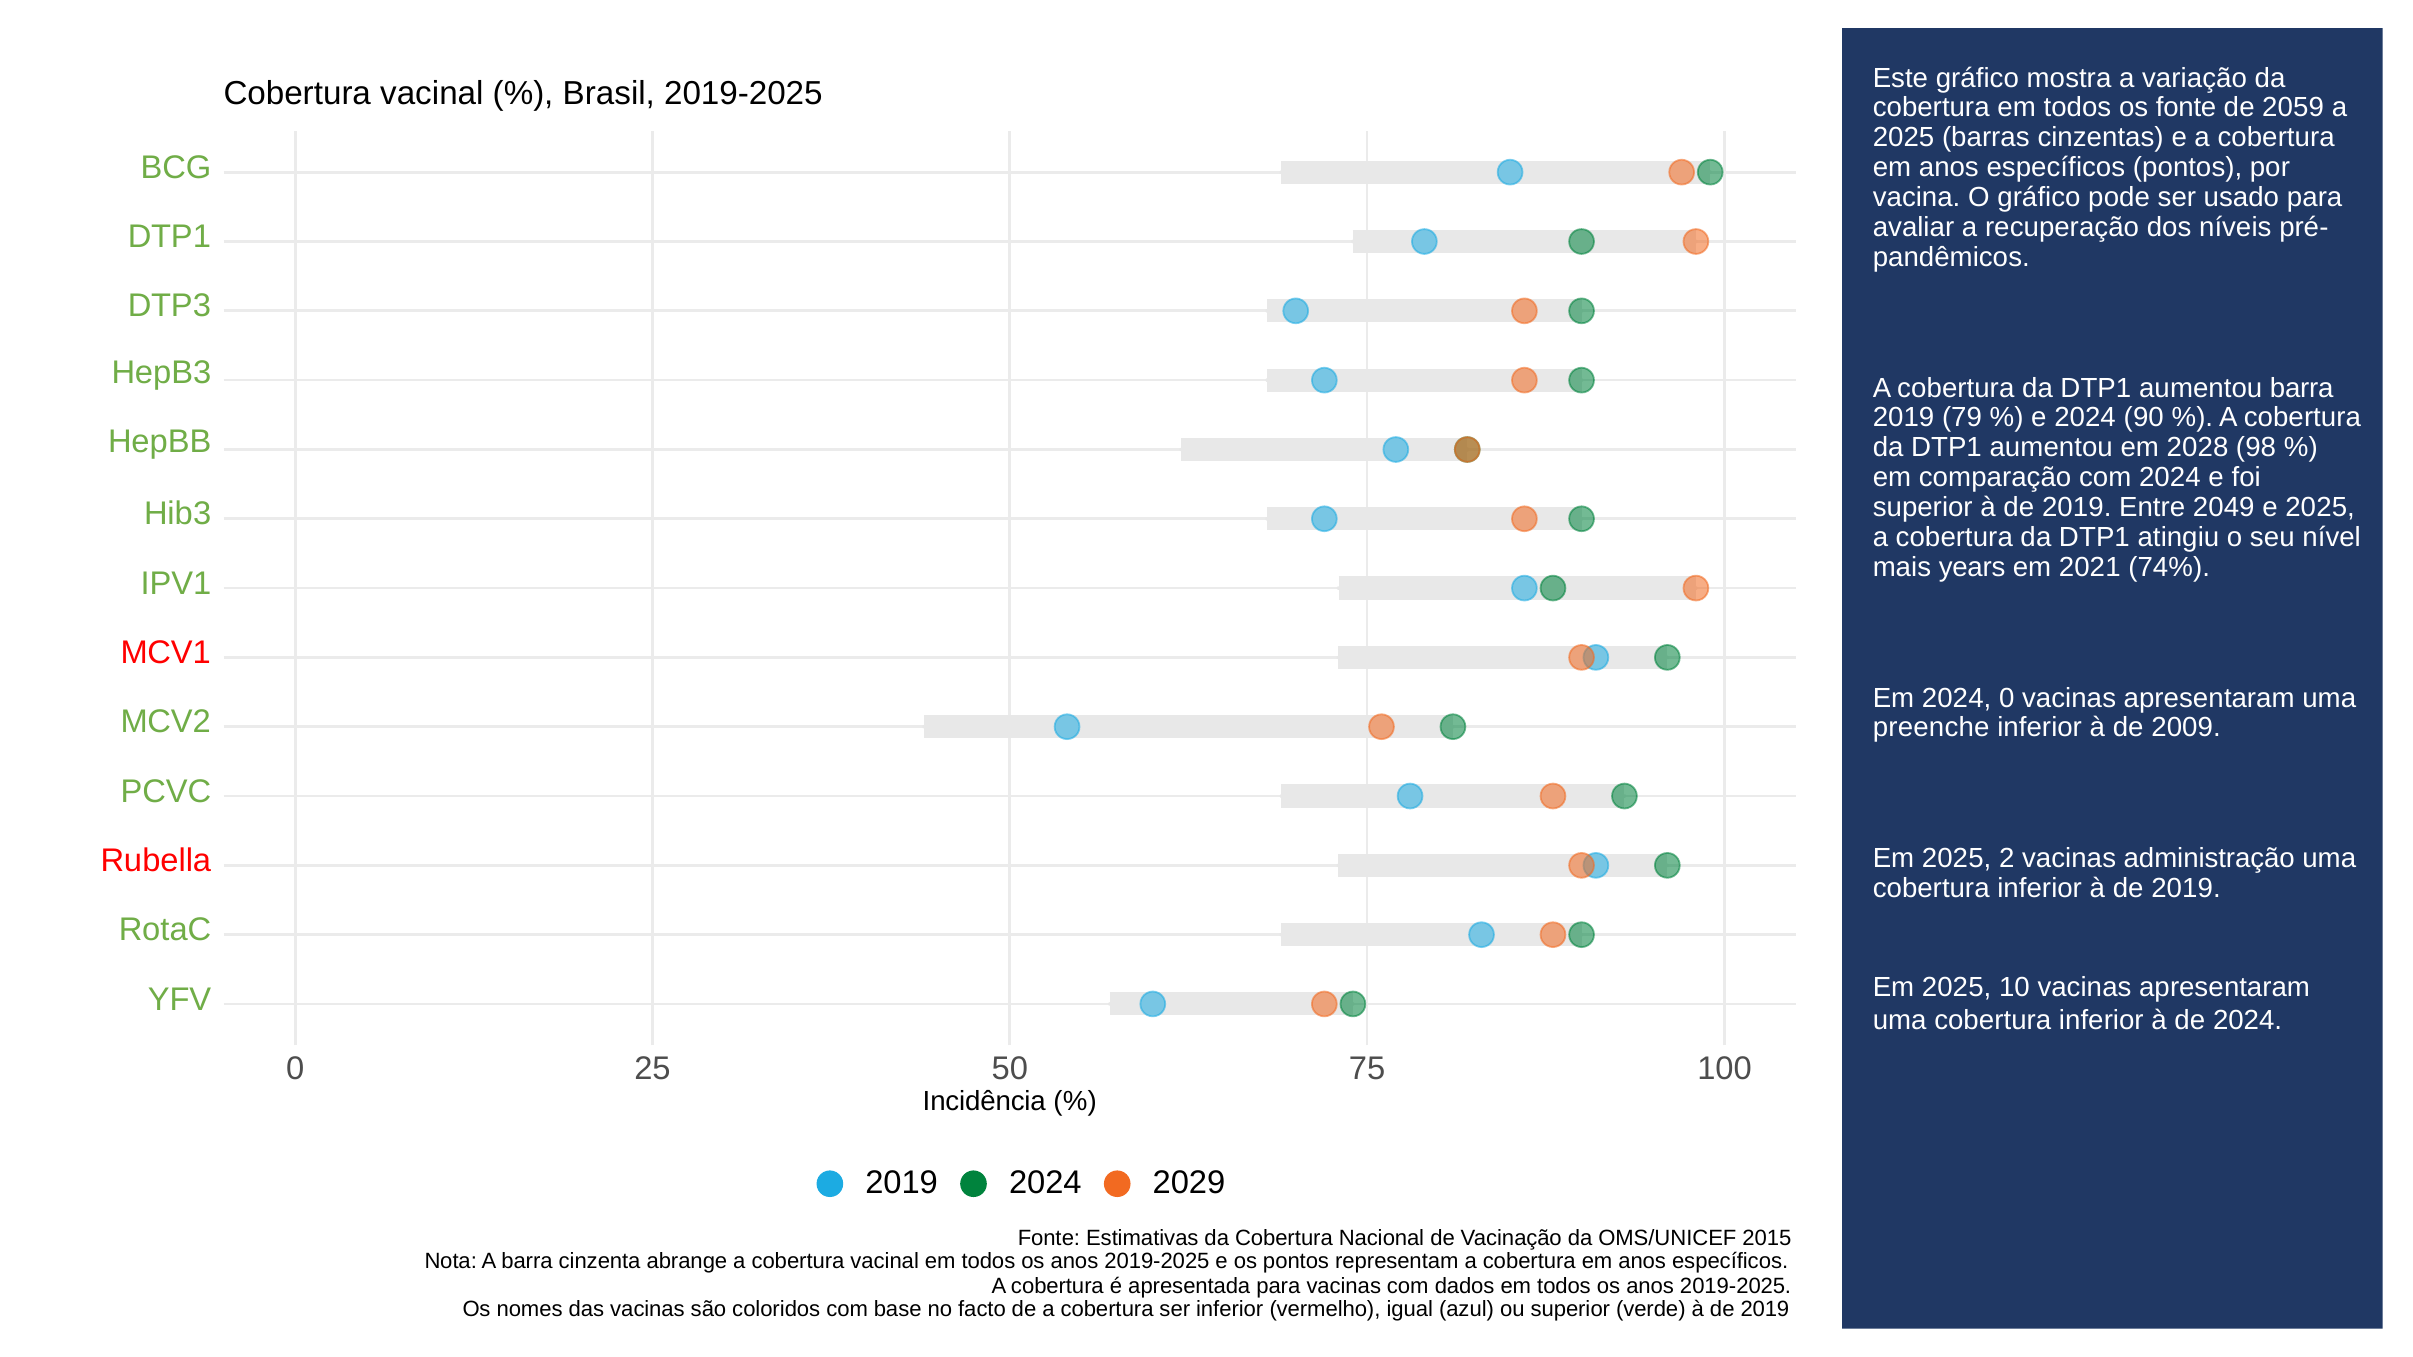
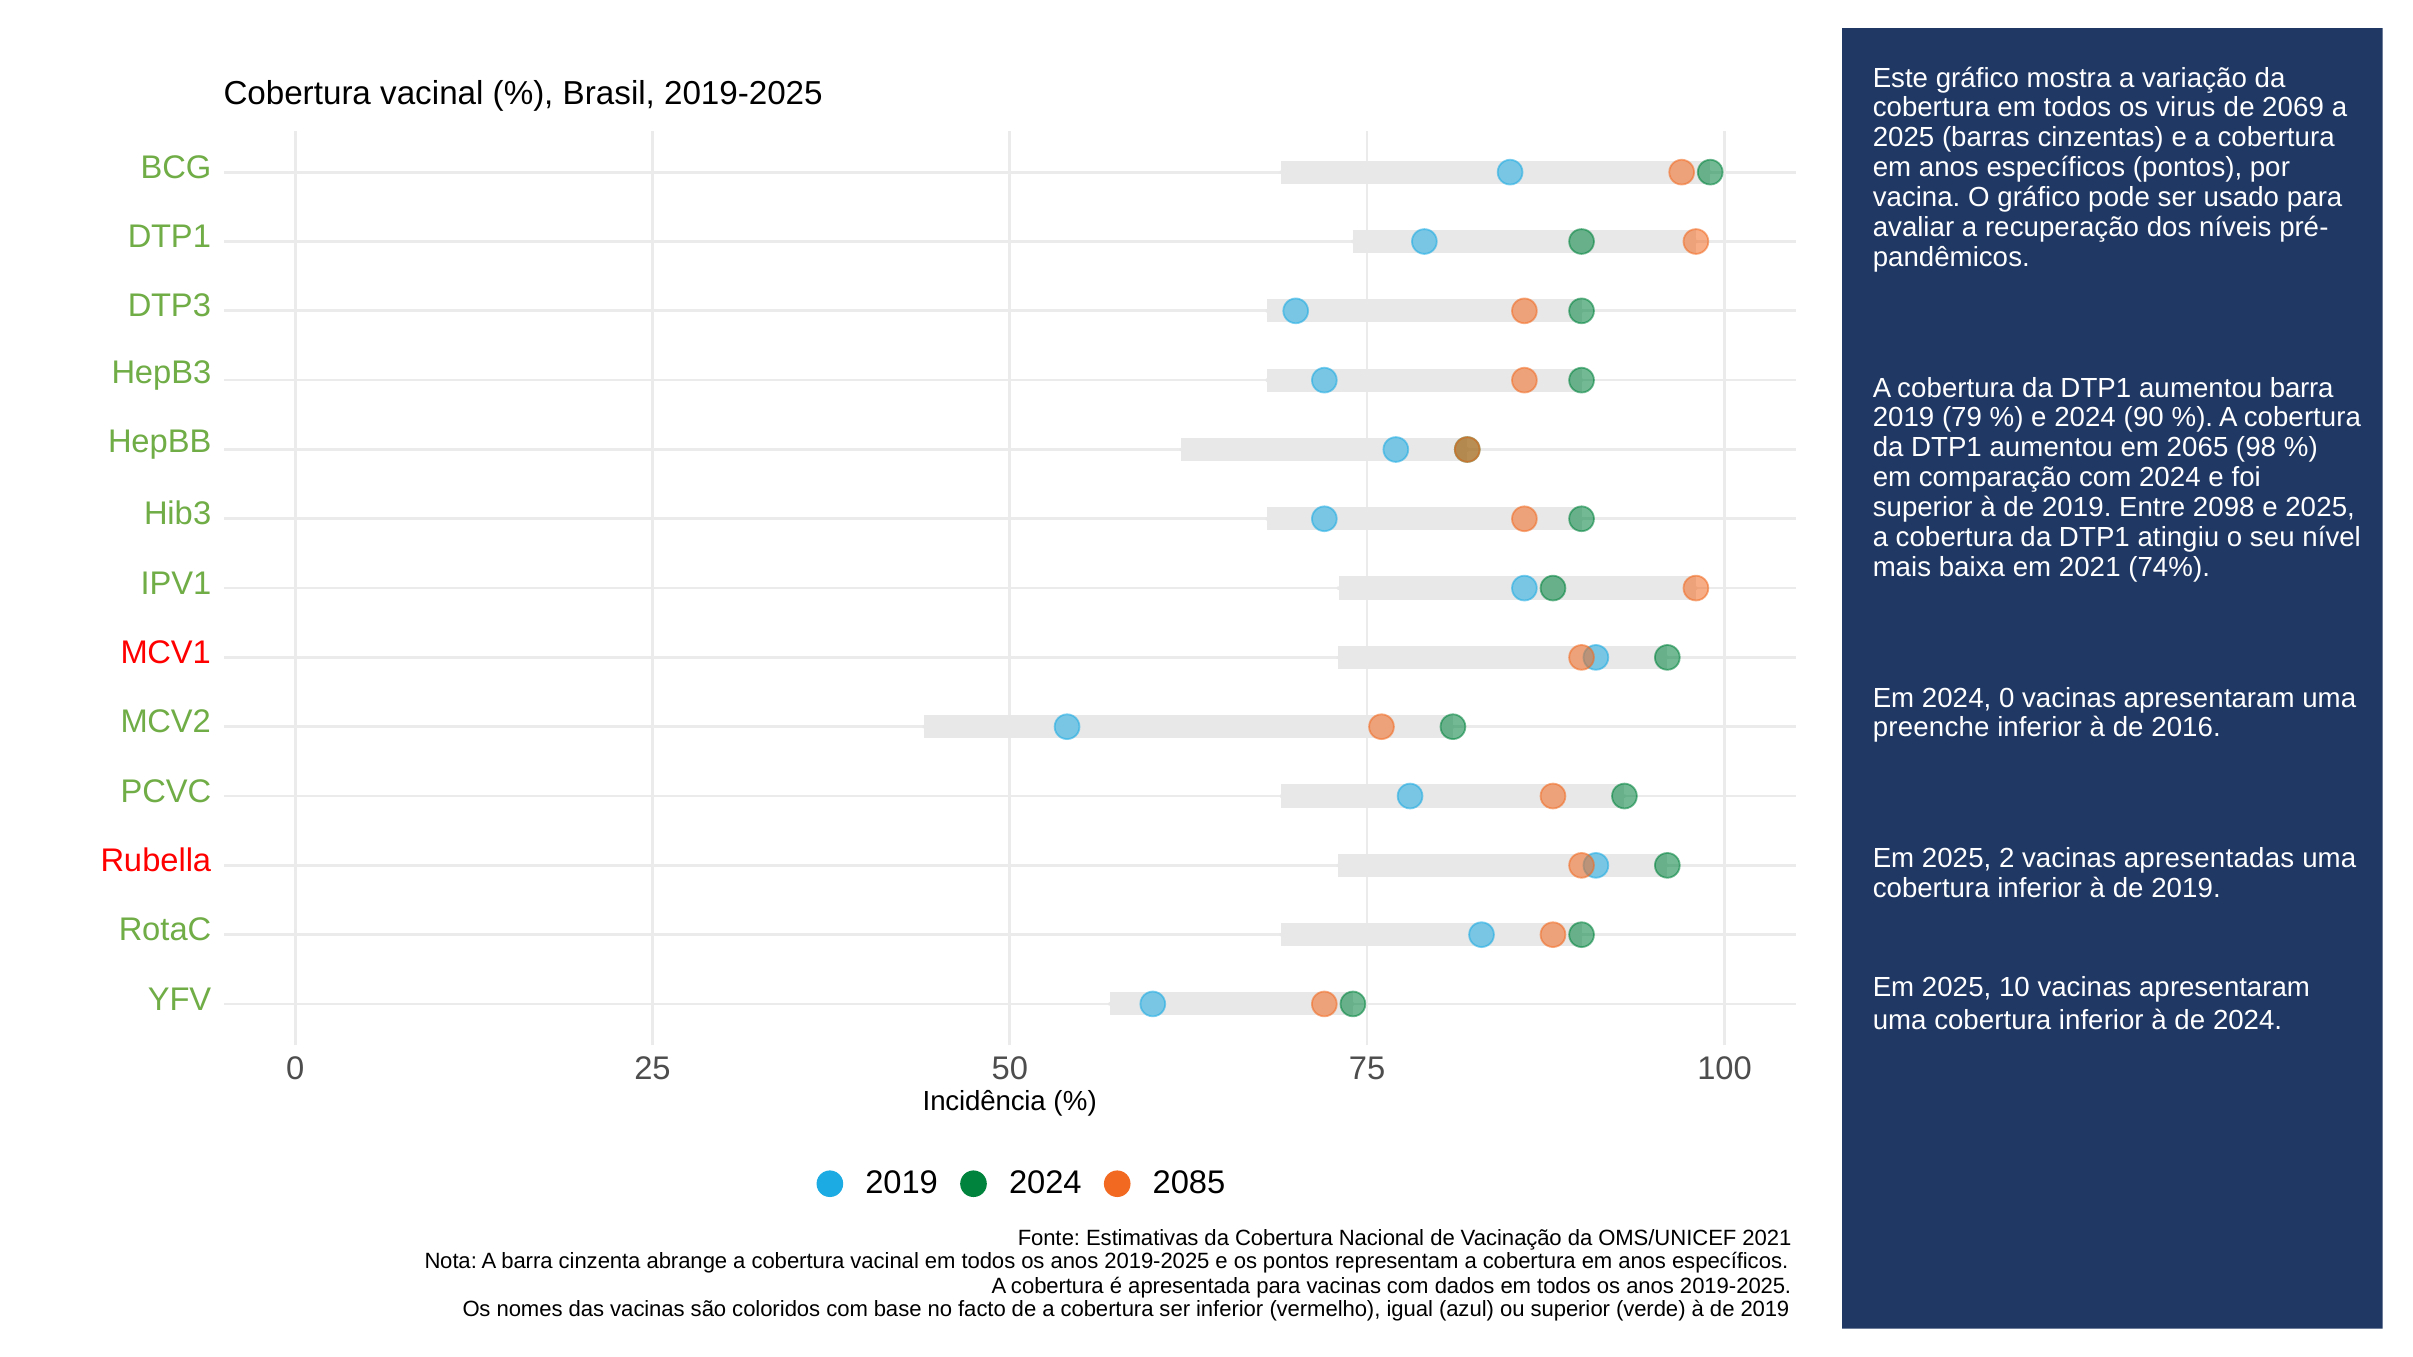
os fonte: fonte -> virus (2186, 108)
2059: 2059 -> 2069 (2293, 108)
2028: 2028 -> 2065 (2198, 448)
2049: 2049 -> 2098 (2224, 508)
years: years -> baixa (1972, 567)
2009: 2009 -> 2016 (2186, 728)
administração: administração -> apresentadas (2209, 859)
2029: 2029 -> 2085 (1189, 1183)
OMS/UNICEF 2015: 2015 -> 2021 (1767, 1238)
